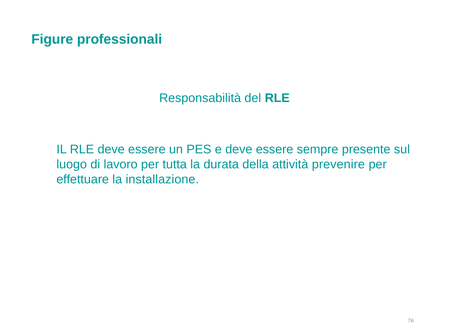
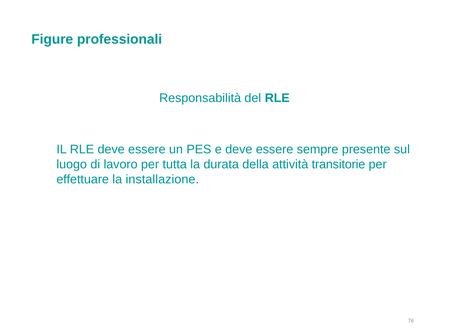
prevenire: prevenire -> transitorie (339, 165)
